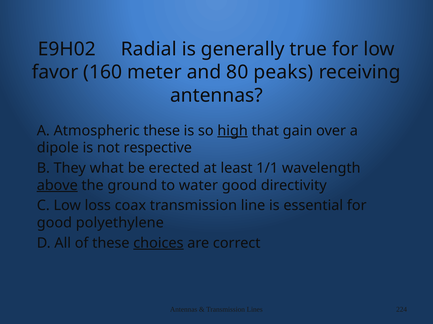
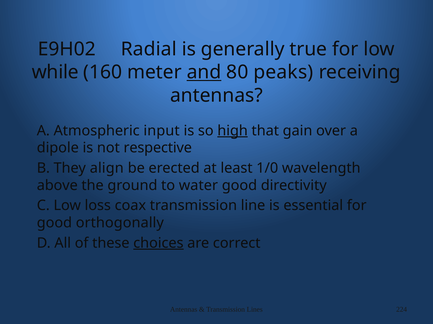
favor: favor -> while (55, 72)
and underline: none -> present (204, 72)
Atmospheric these: these -> input (162, 131)
what: what -> align (107, 168)
1/1: 1/1 -> 1/0 (267, 168)
above underline: present -> none (57, 186)
polyethylene: polyethylene -> orthogonally (120, 223)
